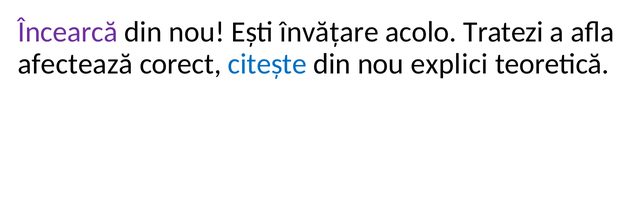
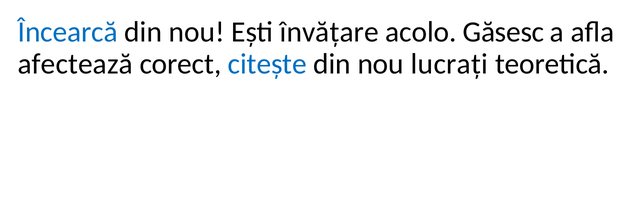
Încearcă colour: purple -> blue (68, 32)
Tratezi: Tratezi -> Găsesc (504, 32)
explici: explici -> lucrați (449, 64)
